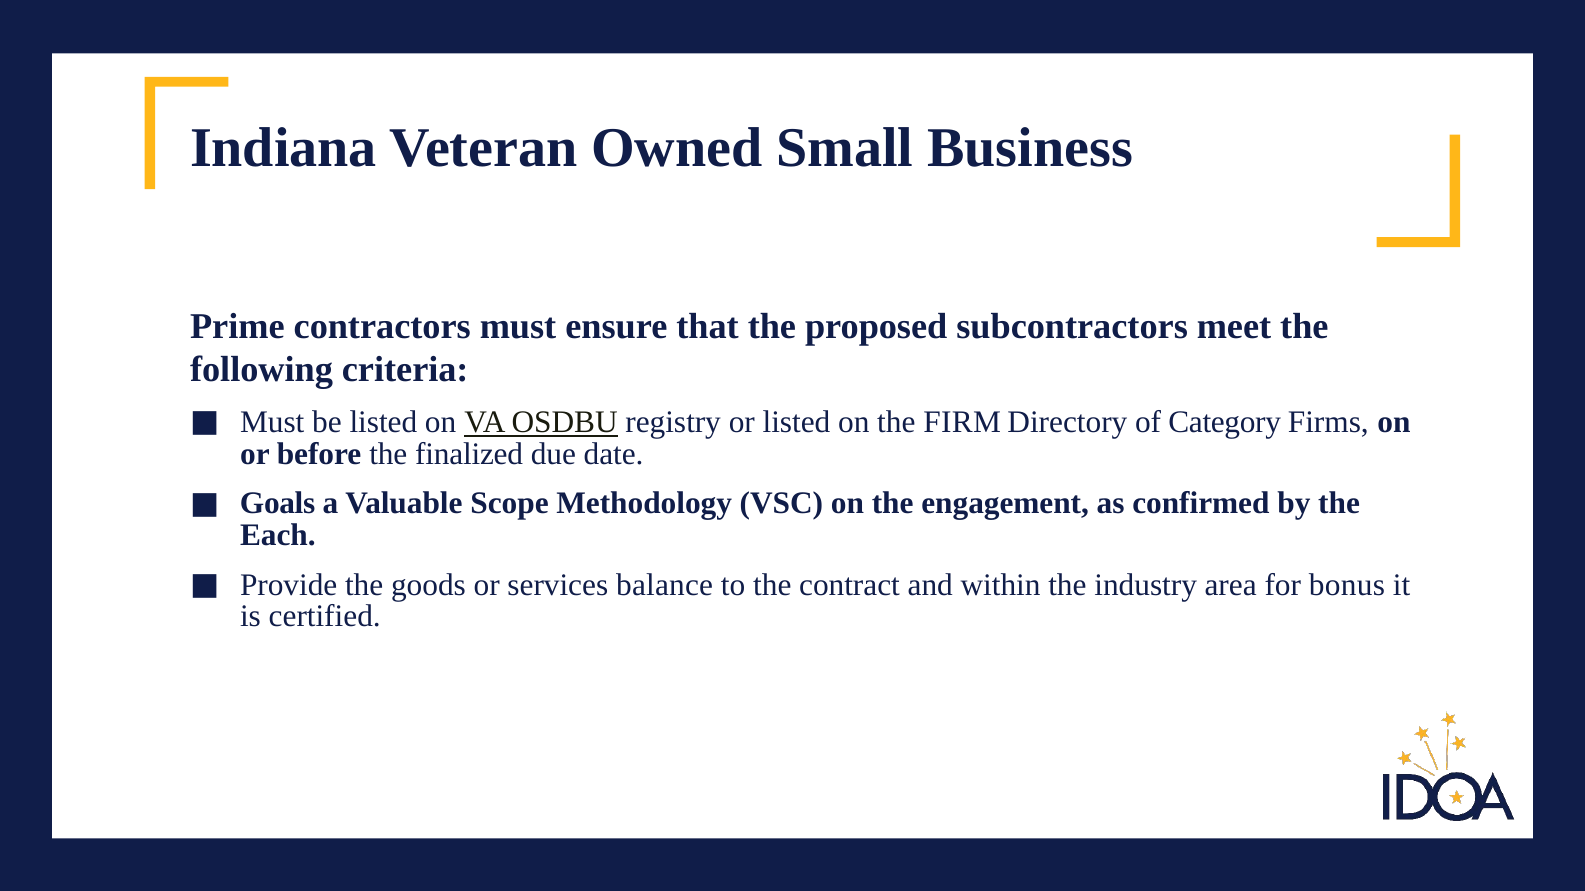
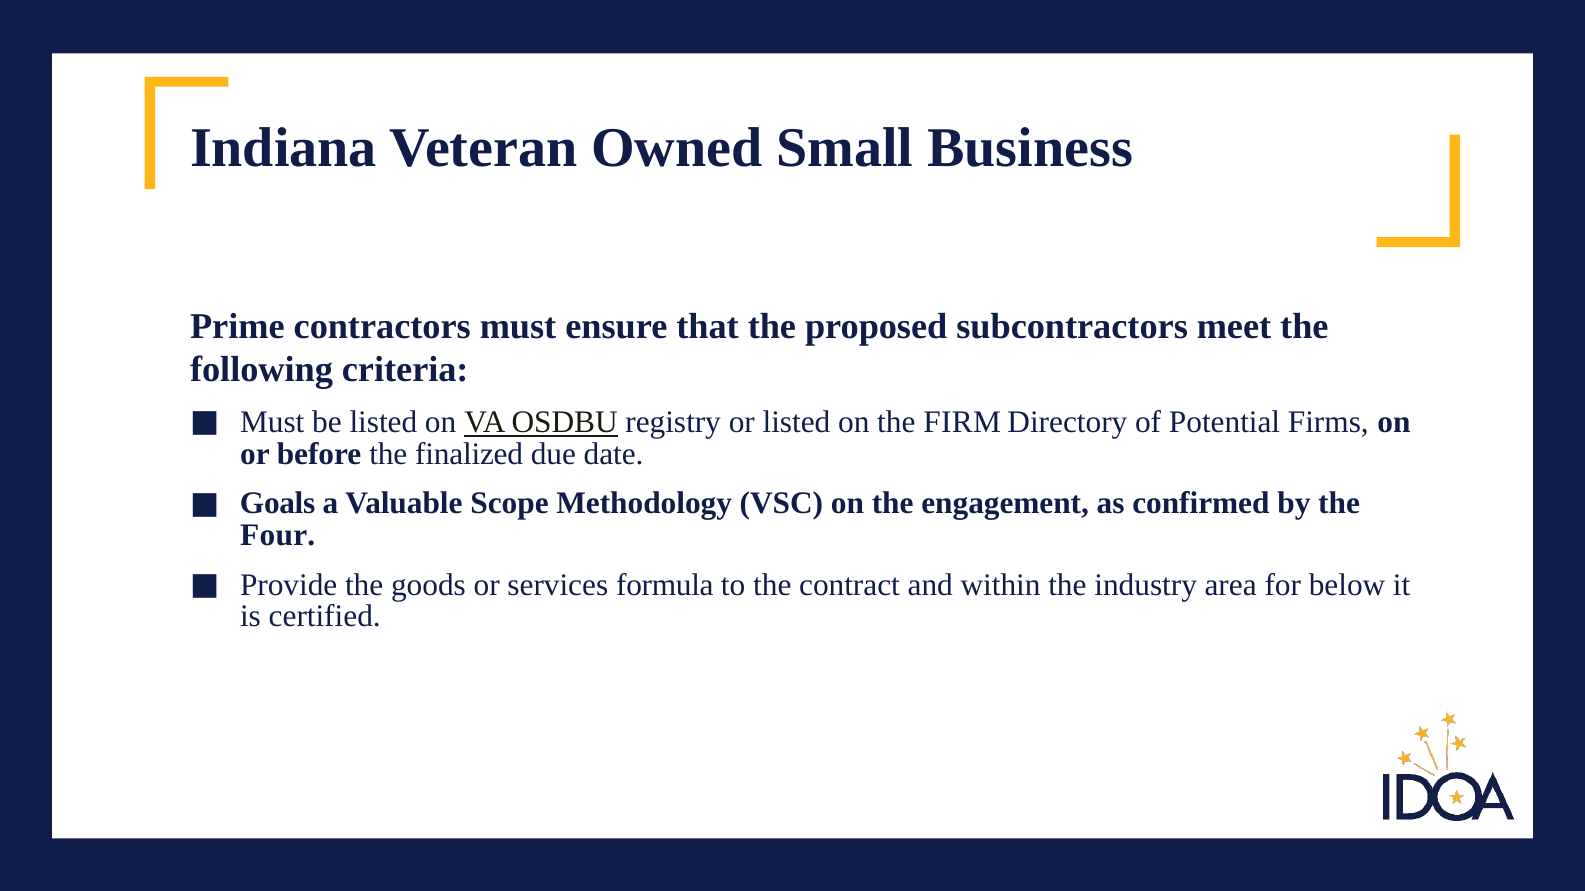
Category: Category -> Potential (1225, 422)
Each: Each -> Four (278, 535)
balance: balance -> formula (665, 585)
bonus: bonus -> below (1347, 585)
